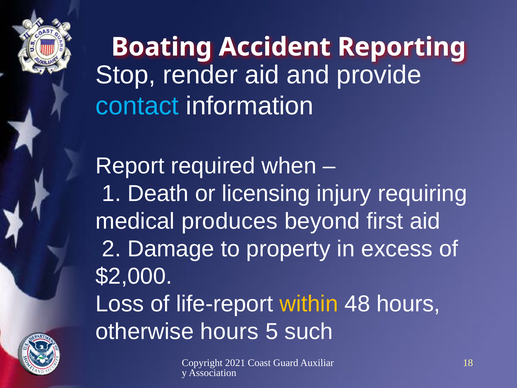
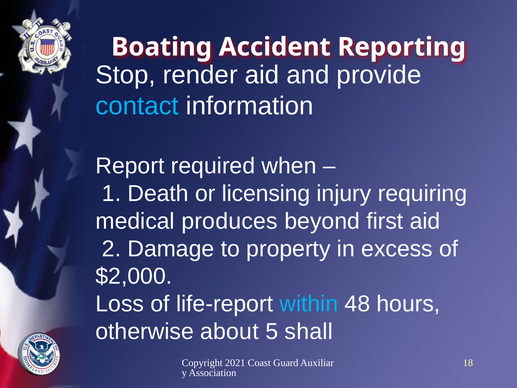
within colour: yellow -> light blue (309, 304)
otherwise hours: hours -> about (230, 331)
such: such -> shall (309, 331)
